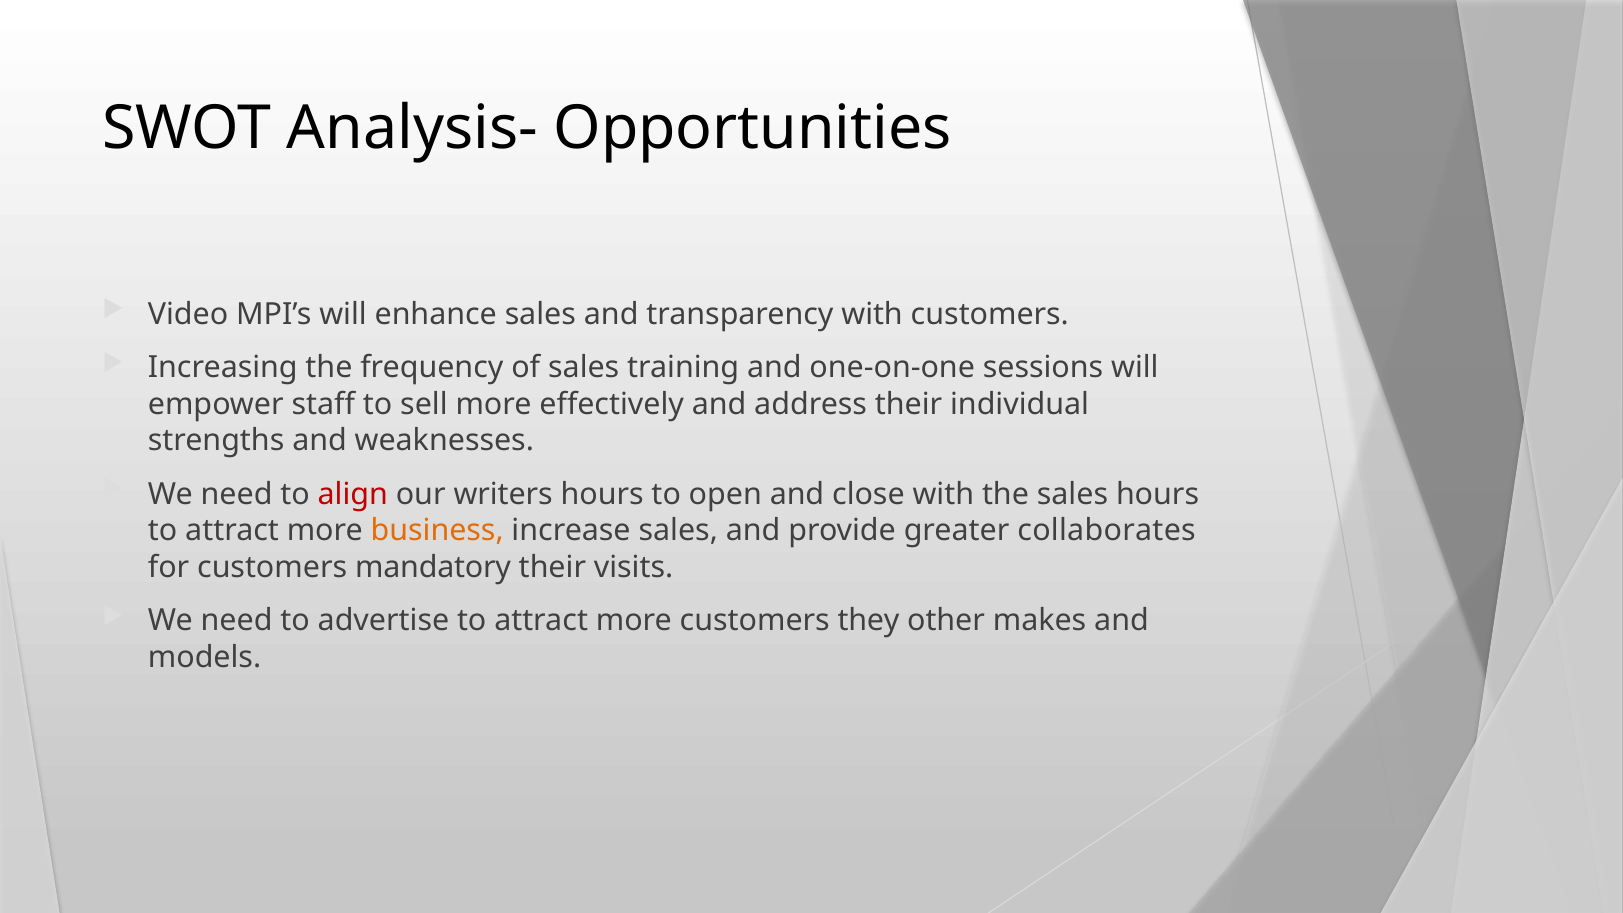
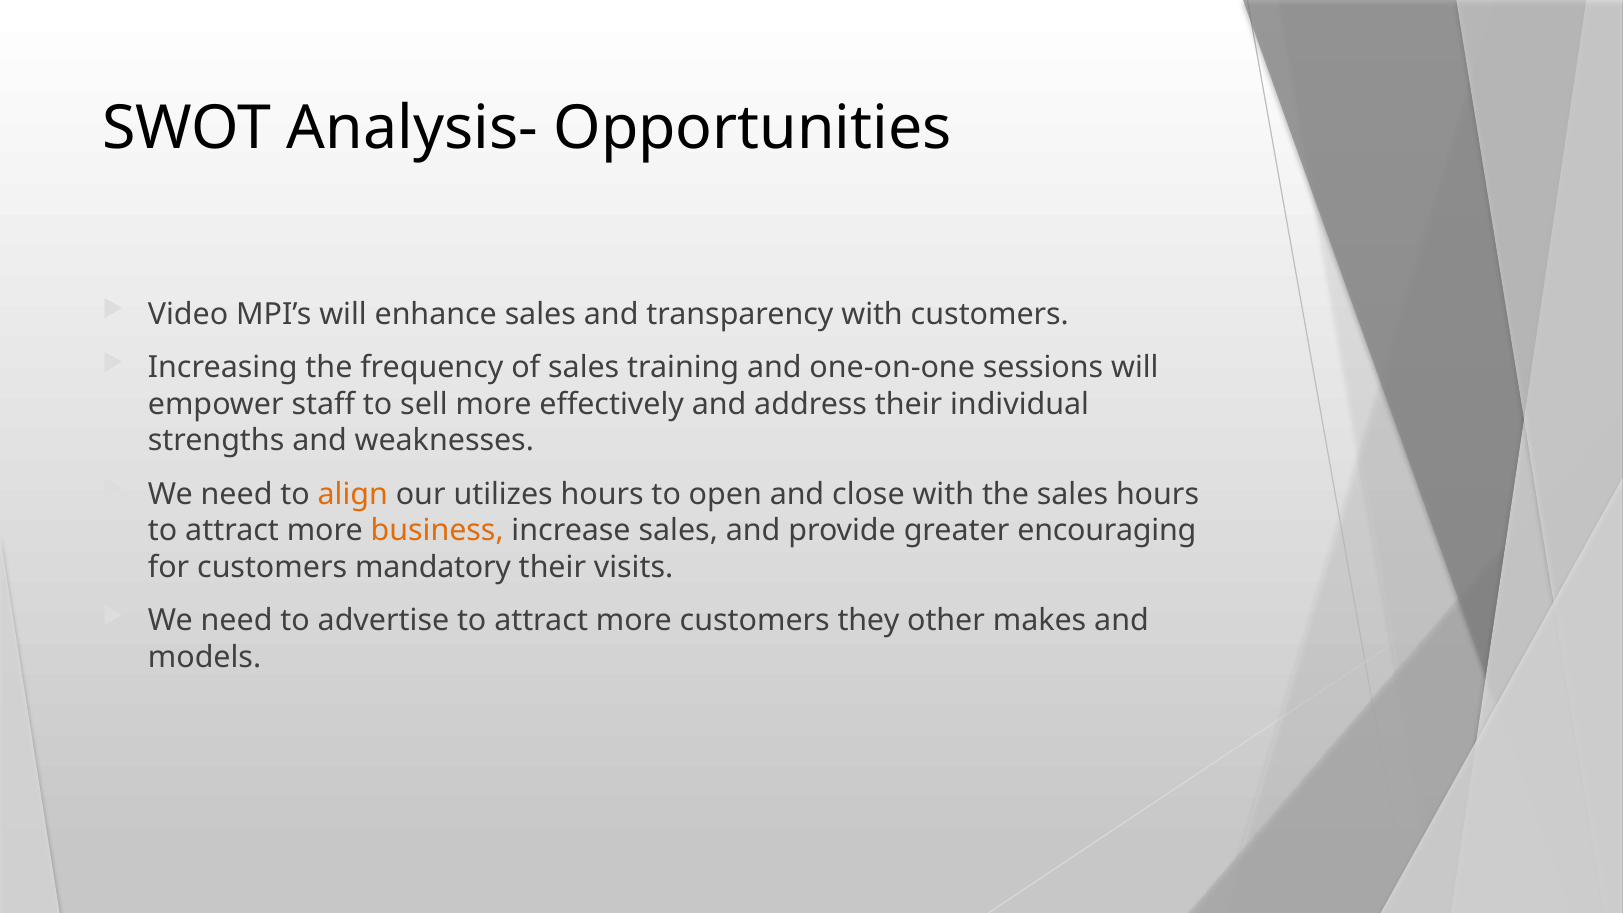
align colour: red -> orange (353, 494)
writers: writers -> utilizes (503, 494)
collaborates: collaborates -> encouraging (1107, 531)
